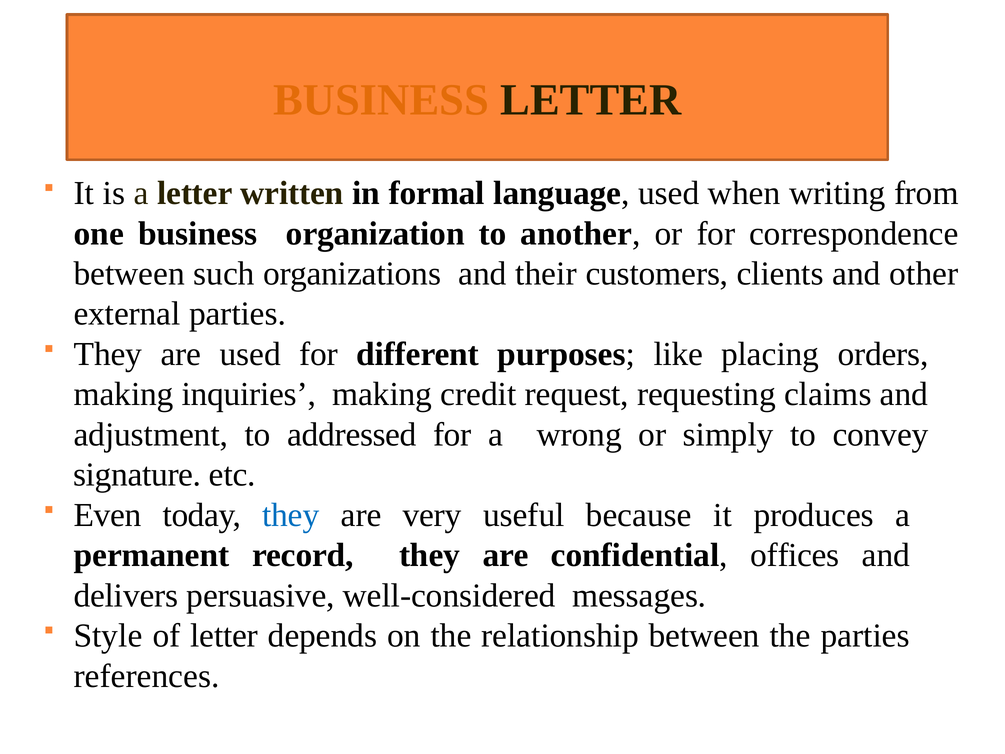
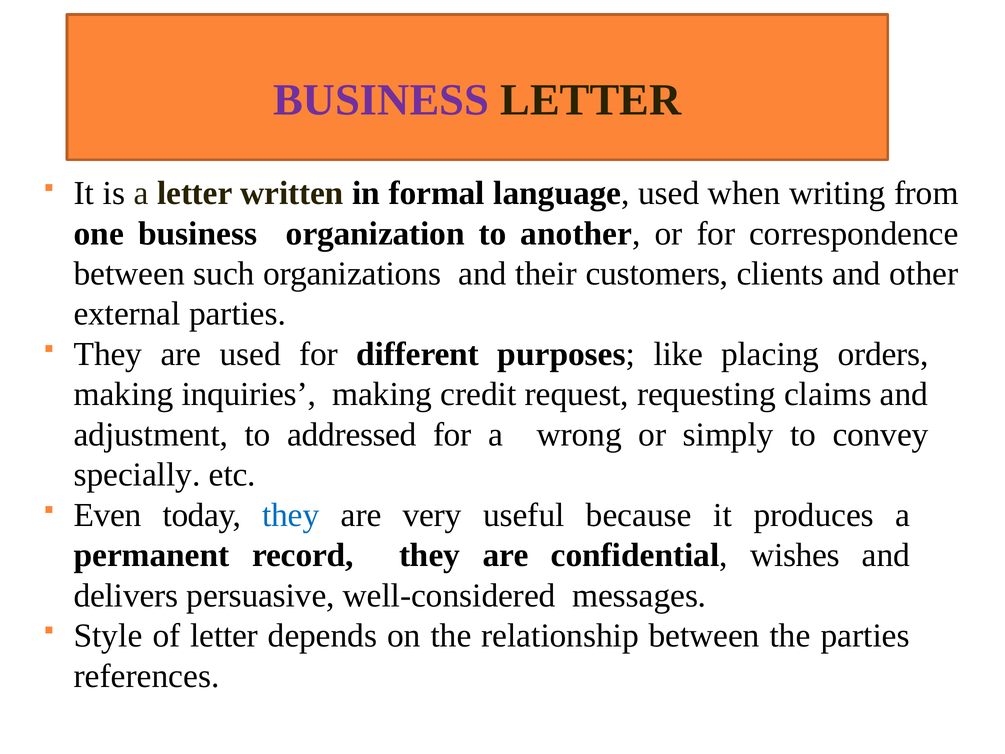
BUSINESS colour: orange -> purple (381, 100)
signature: signature -> specially (137, 475)
offices: offices -> wishes (795, 555)
